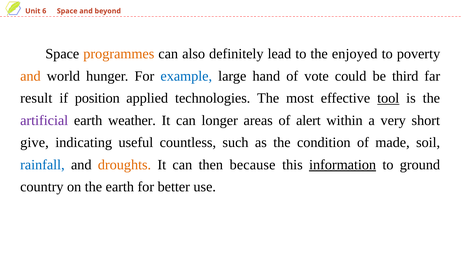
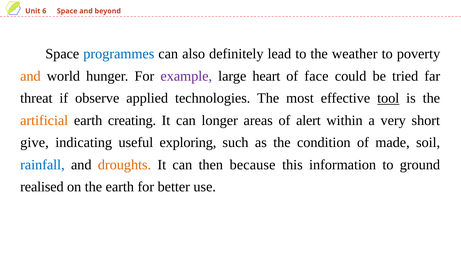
programmes colour: orange -> blue (119, 54)
enjoyed: enjoyed -> weather (355, 54)
example colour: blue -> purple (186, 76)
hand: hand -> heart (266, 76)
vote: vote -> face (316, 76)
third: third -> tried (405, 76)
result: result -> threat (36, 98)
position: position -> observe (97, 98)
artificial colour: purple -> orange (44, 120)
weather: weather -> creating (132, 120)
countless: countless -> exploring (188, 143)
information underline: present -> none (343, 165)
country: country -> realised (42, 187)
